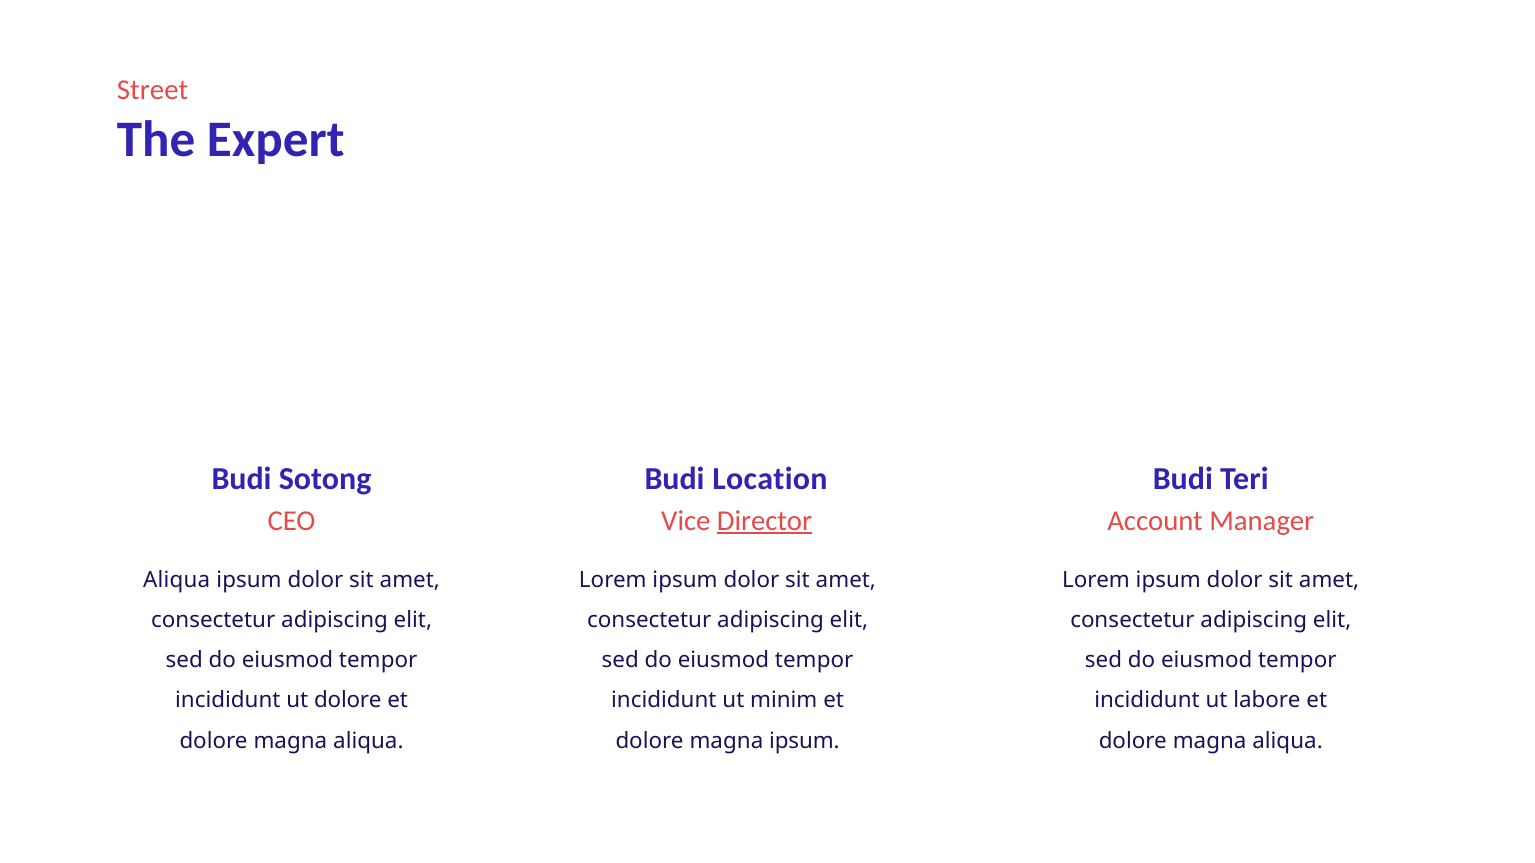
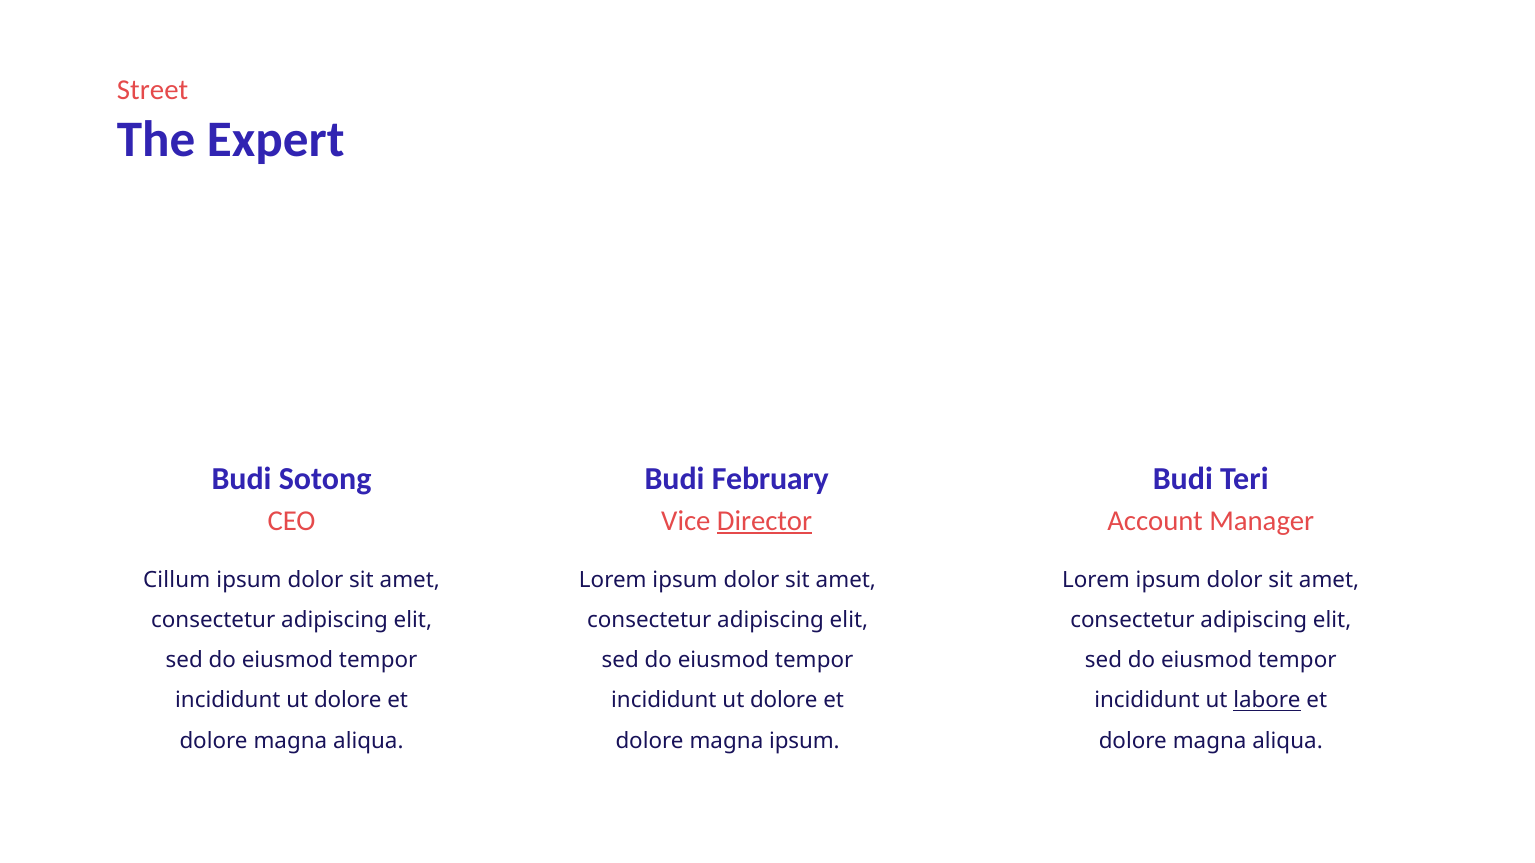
Location: Location -> February (770, 479)
Aliqua: Aliqua -> Cillum (177, 580)
minim: minim -> dolore (784, 701)
labore underline: none -> present (1267, 701)
